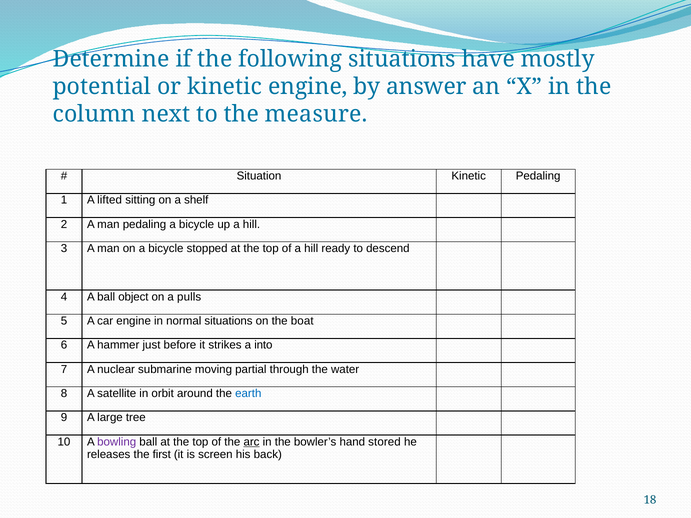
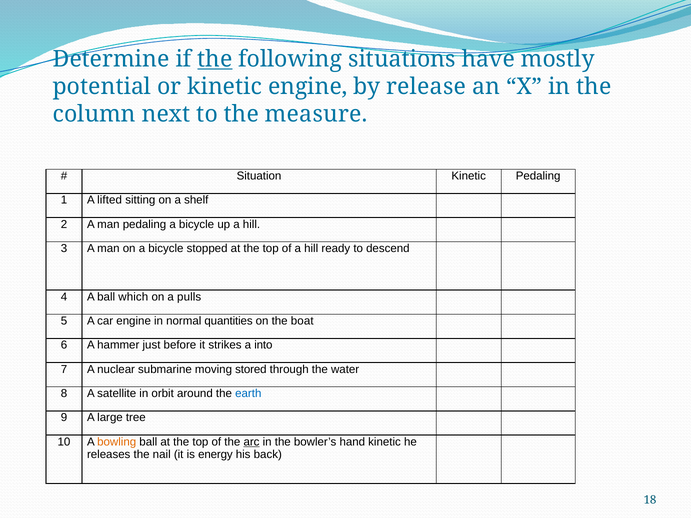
the underline: none -> present (215, 59)
answer: answer -> release (426, 87)
object: object -> which (133, 297)
normal situations: situations -> quantities (229, 321)
partial: partial -> stored (251, 369)
bowling colour: purple -> orange (117, 442)
hand stored: stored -> kinetic (385, 442)
first: first -> nail (162, 455)
screen: screen -> energy (215, 455)
